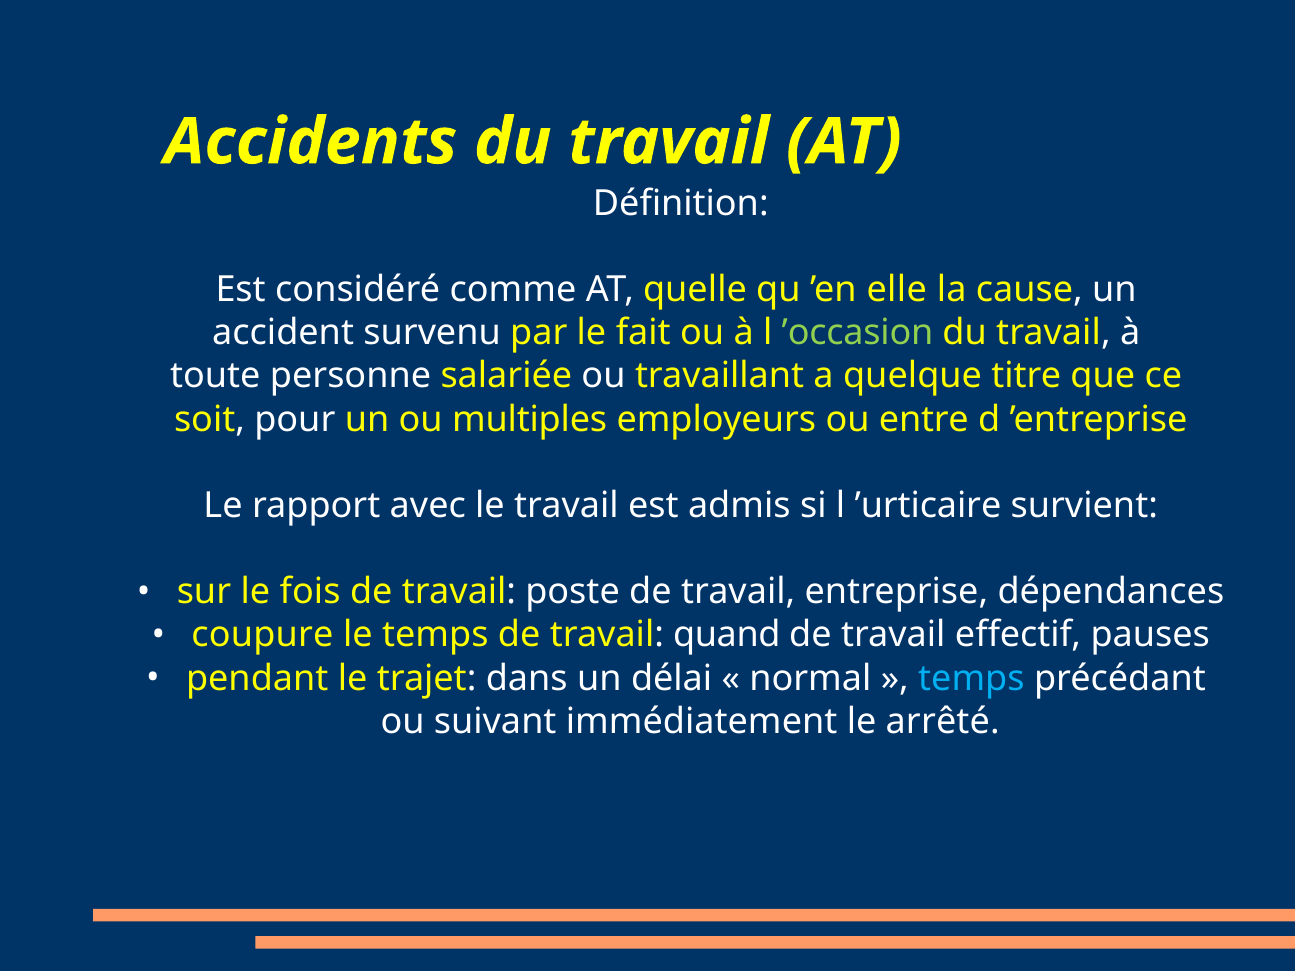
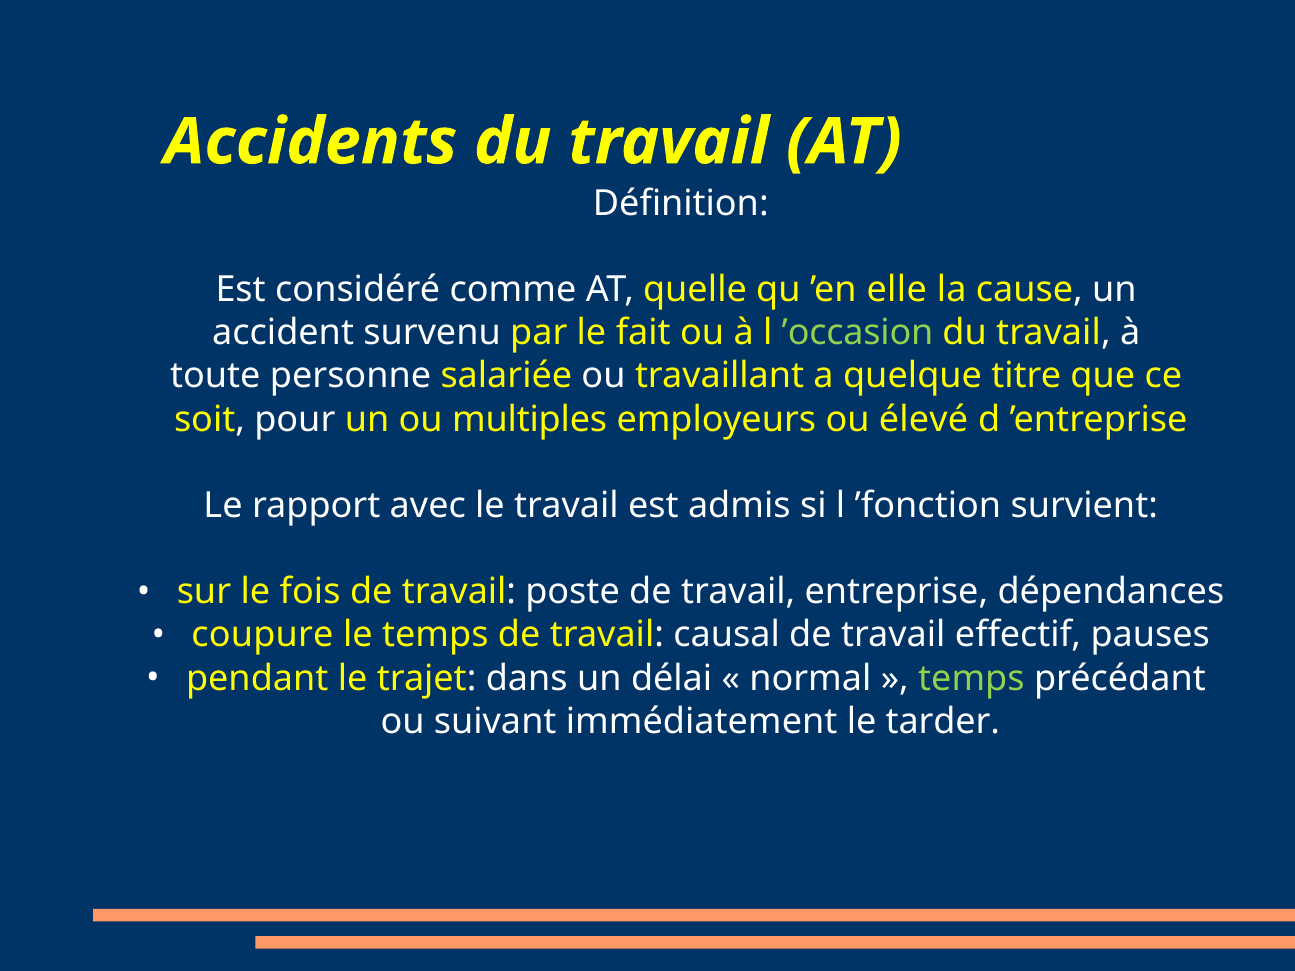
entre: entre -> élevé (924, 419)
’urticaire: ’urticaire -> ’fonction (928, 506)
quand: quand -> causal (727, 635)
temps colour: light blue -> light green (971, 678)
arrêté: arrêté -> tarder (943, 722)
